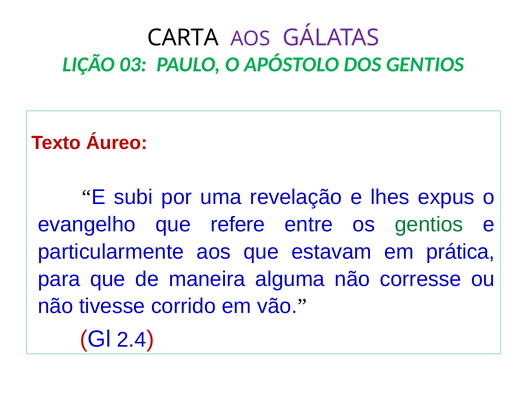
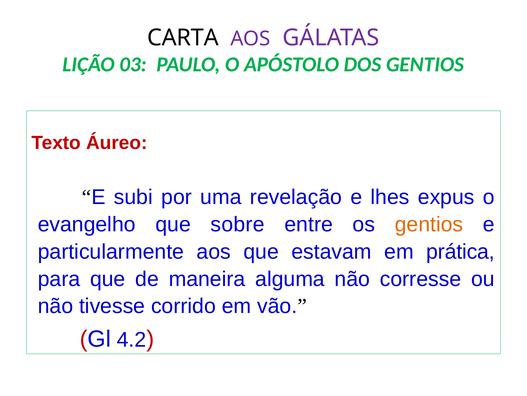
refere: refere -> sobre (238, 224)
gentios colour: green -> orange (429, 224)
2.4: 2.4 -> 4.2 (132, 339)
